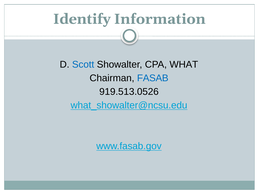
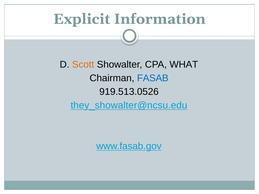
Identify: Identify -> Explicit (82, 19)
Scott colour: blue -> orange (83, 65)
what_showalter@ncsu.edu: what_showalter@ncsu.edu -> they_showalter@ncsu.edu (129, 105)
